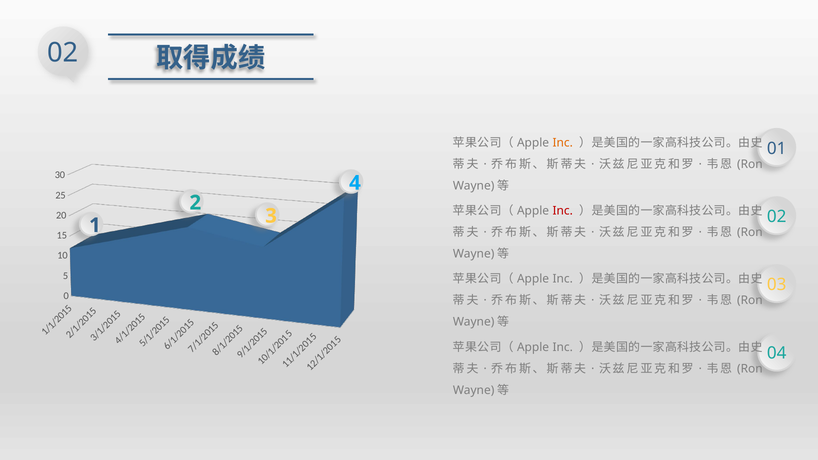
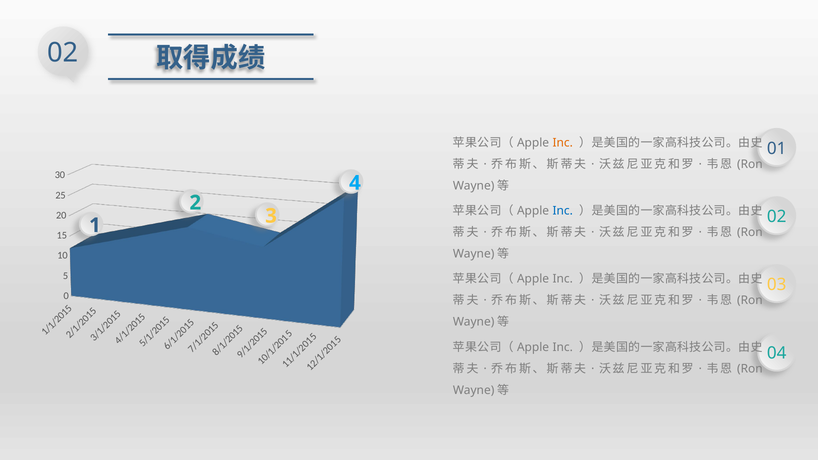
Inc colour: red -> blue (563, 211)
